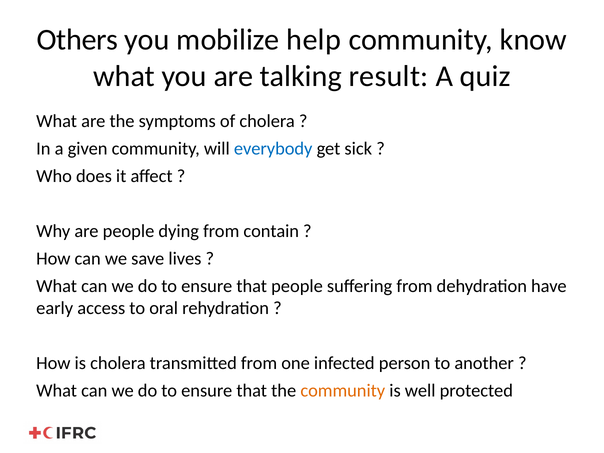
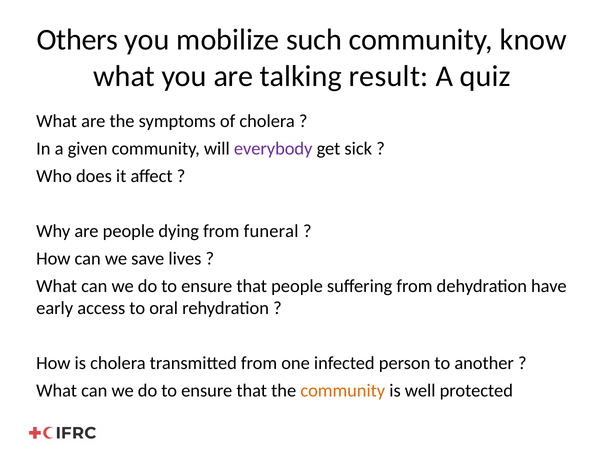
help: help -> such (314, 40)
everybody colour: blue -> purple (273, 149)
contain: contain -> funeral (271, 231)
